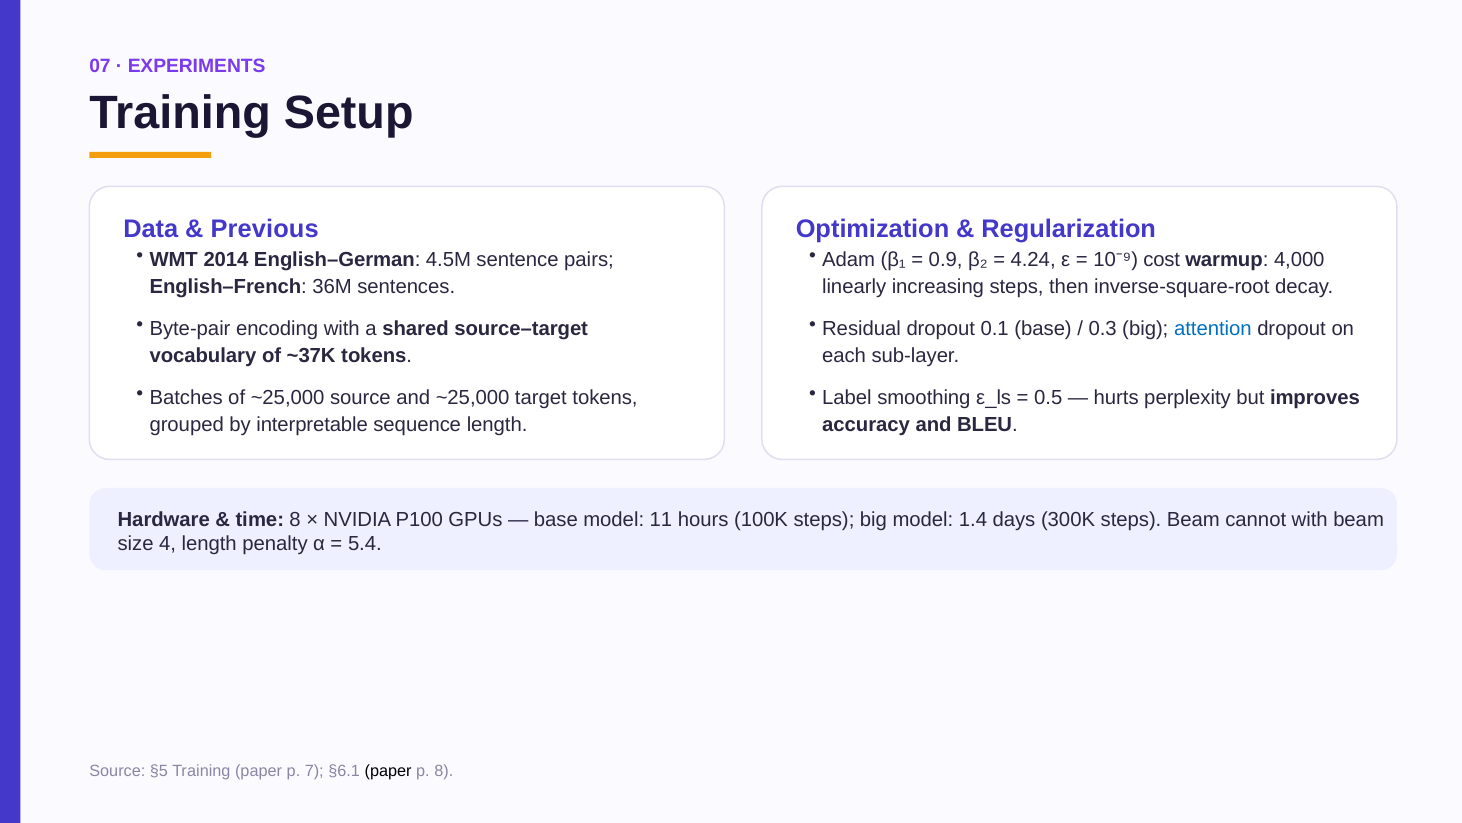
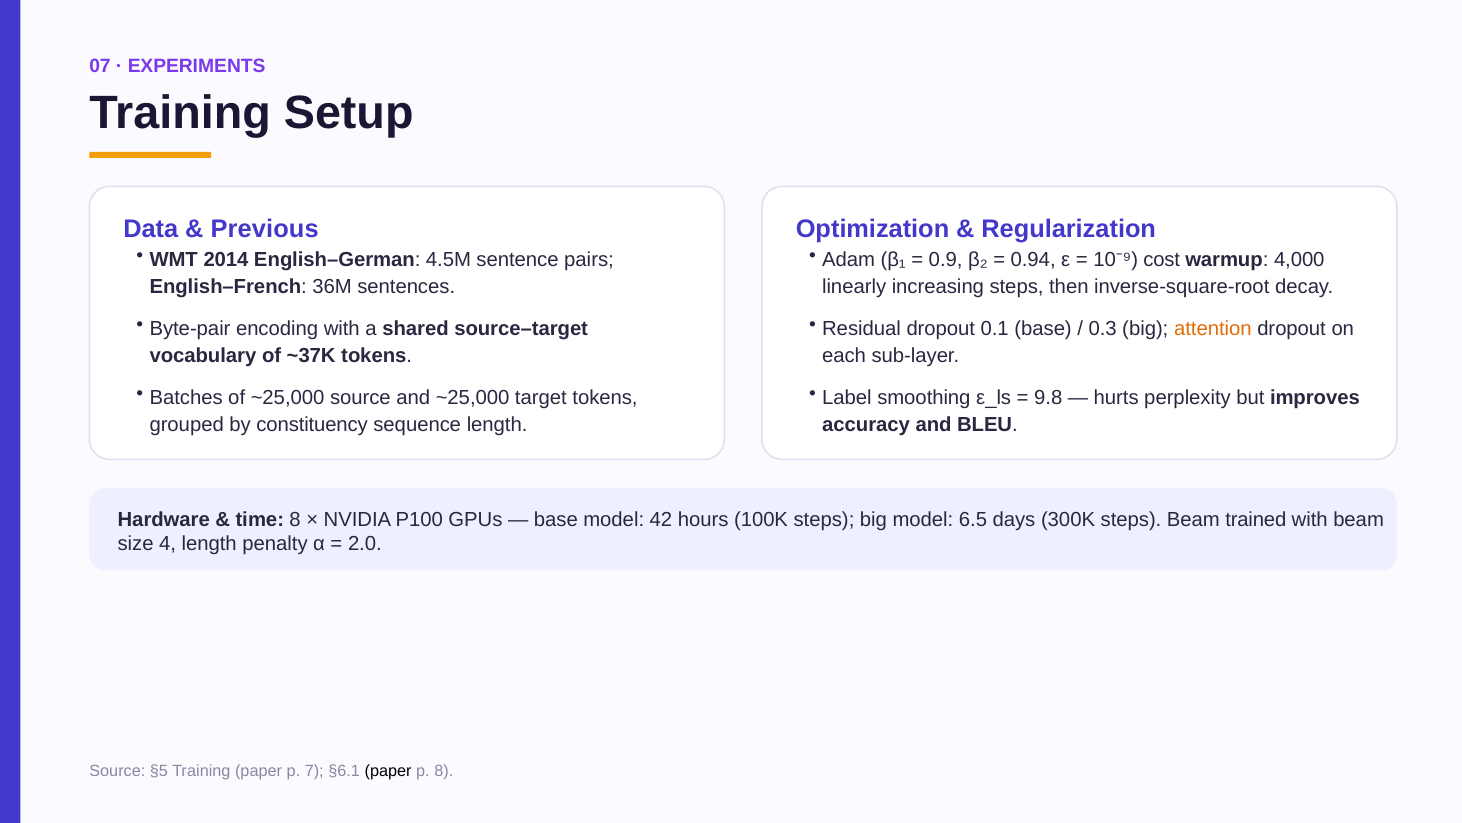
4.24: 4.24 -> 0.94 (1033, 259)
attention colour: blue -> orange (1213, 328)
0.5: 0.5 -> 9.8 (1048, 397)
interpretable: interpretable -> constituency (312, 425)
11: 11 -> 42 (661, 519)
1.4: 1.4 -> 6.5 (973, 519)
cannot: cannot -> trained (1256, 519)
5.4: 5.4 -> 2.0 (365, 544)
